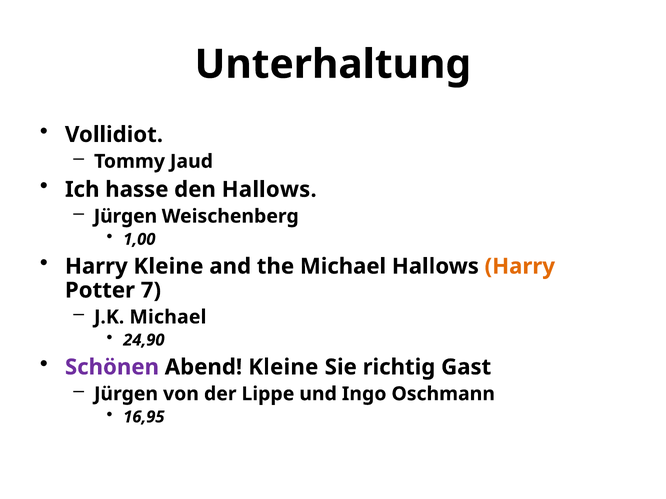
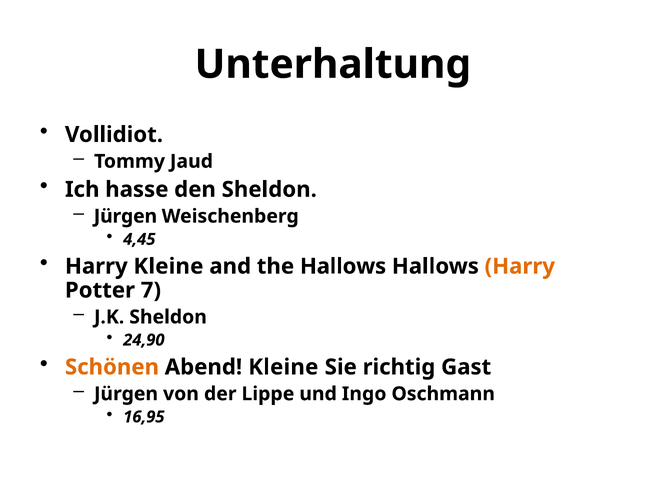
den Hallows: Hallows -> Sheldon (269, 190)
1,00: 1,00 -> 4,45 (139, 240)
the Michael: Michael -> Hallows (343, 267)
J.K Michael: Michael -> Sheldon (168, 317)
Schönen colour: purple -> orange (112, 367)
